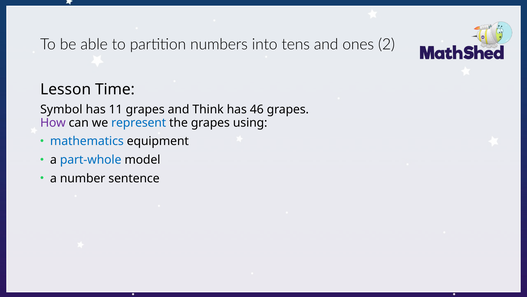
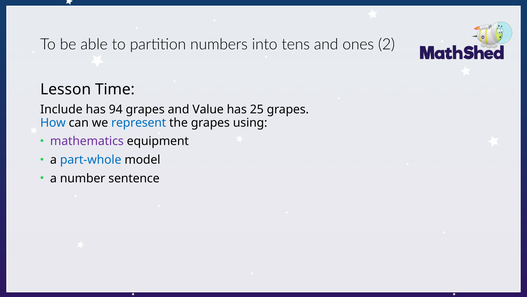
Symbol: Symbol -> Include (61, 109)
11: 11 -> 94 (116, 109)
Think: Think -> Value (208, 109)
46: 46 -> 25 (257, 109)
How colour: purple -> blue (53, 122)
mathematics colour: blue -> purple (87, 141)
